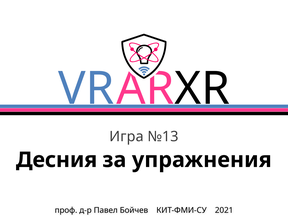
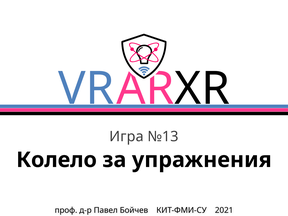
Десния: Десния -> Колело (57, 160)
